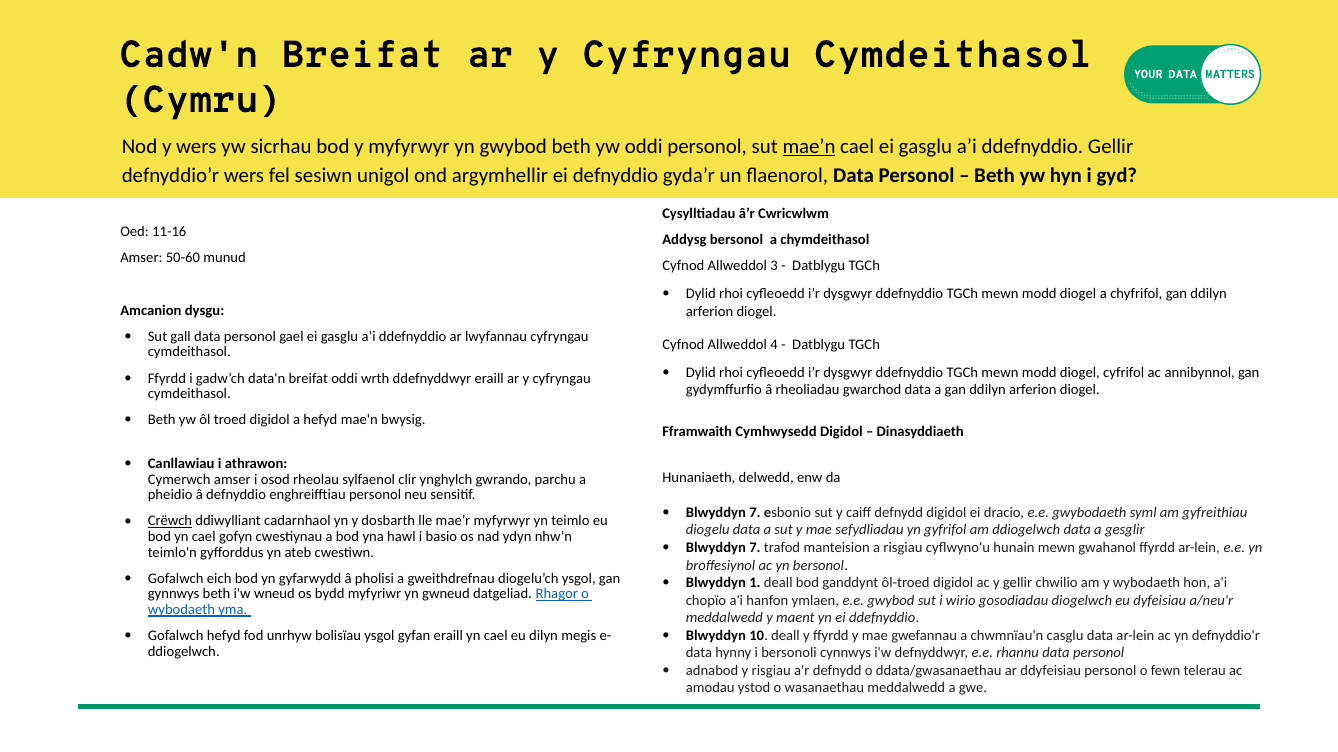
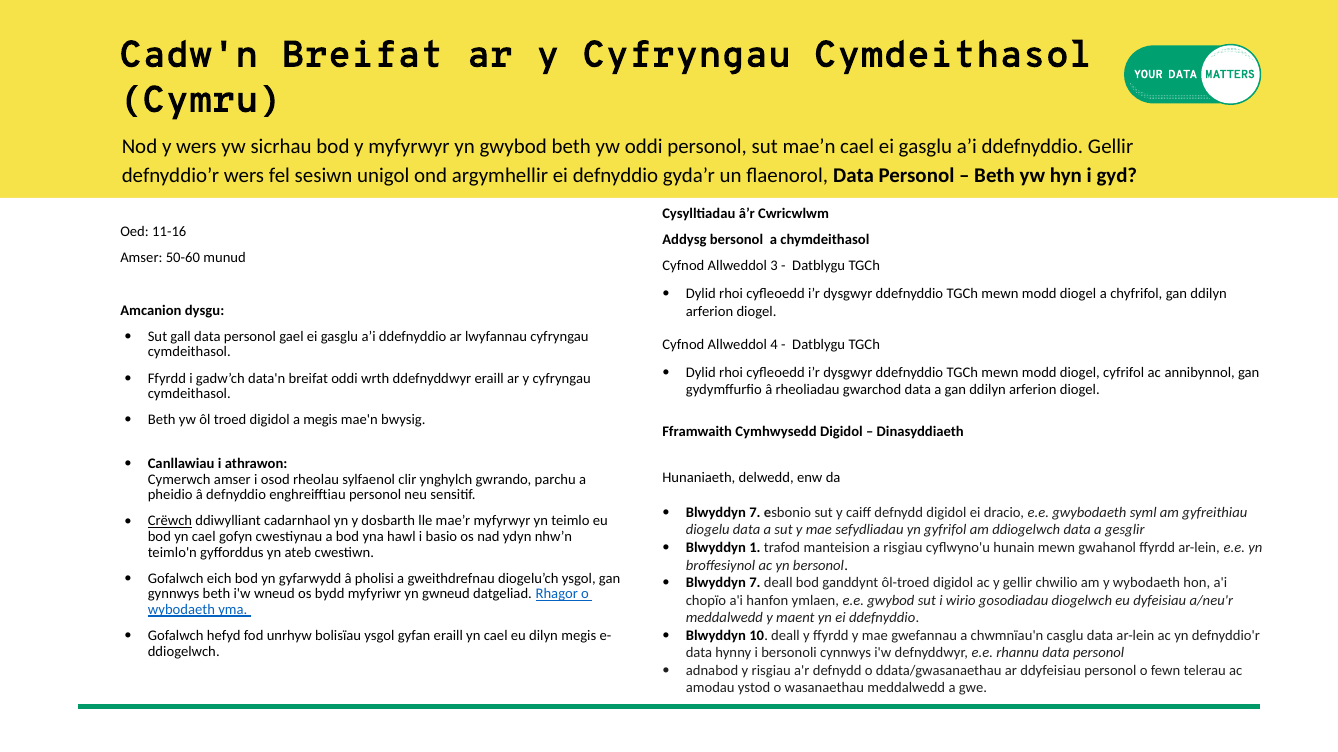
mae’n underline: present -> none (809, 146)
a hefyd: hefyd -> megis (320, 420)
7: 7 -> 1 (755, 548)
1: 1 -> 7 (755, 583)
